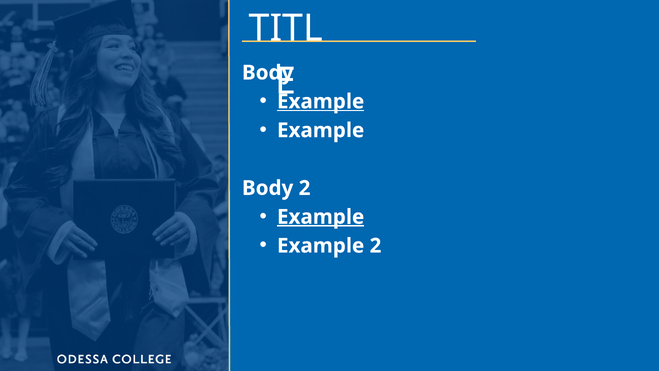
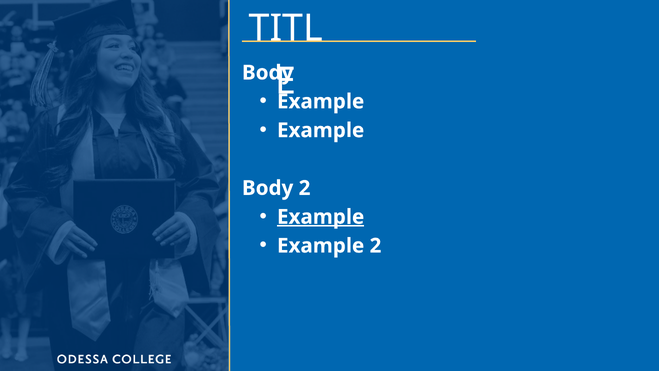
Example underline: present -> none (321, 101)
